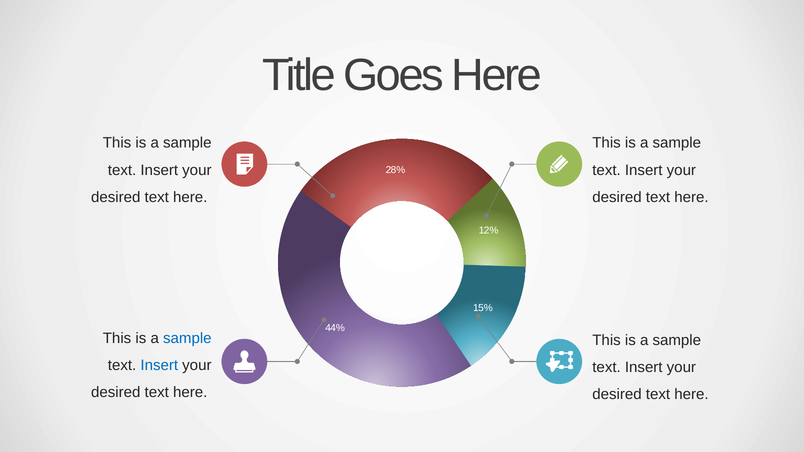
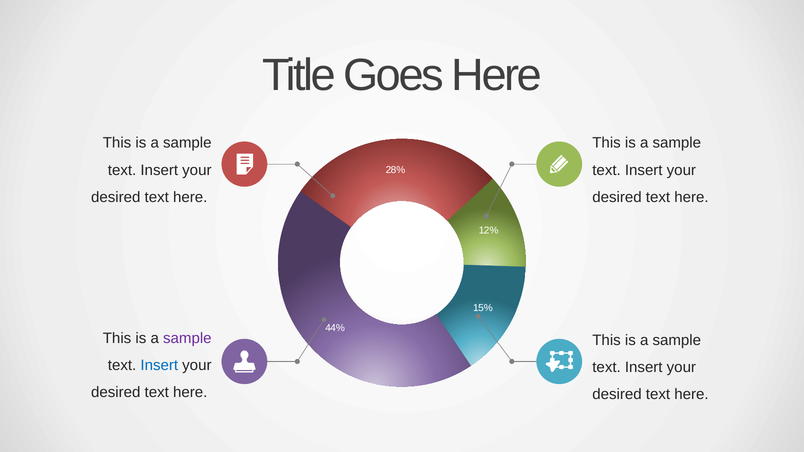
sample colour: blue -> purple (187, 338)
